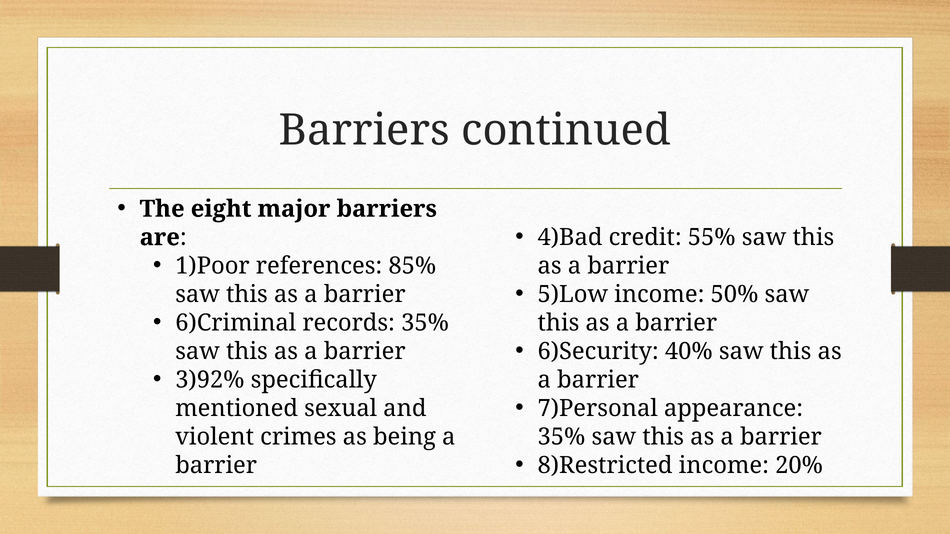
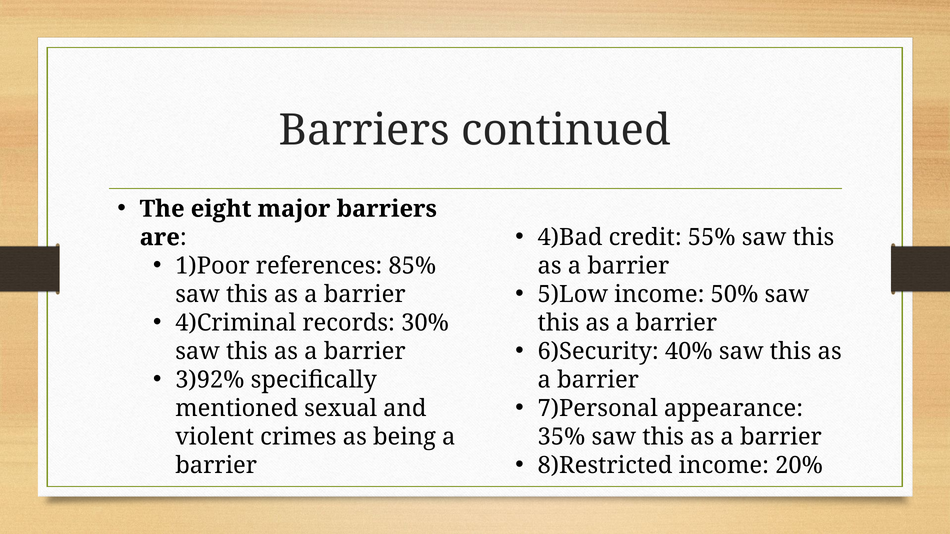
6)Criminal: 6)Criminal -> 4)Criminal (236, 323)
records 35%: 35% -> 30% (425, 323)
